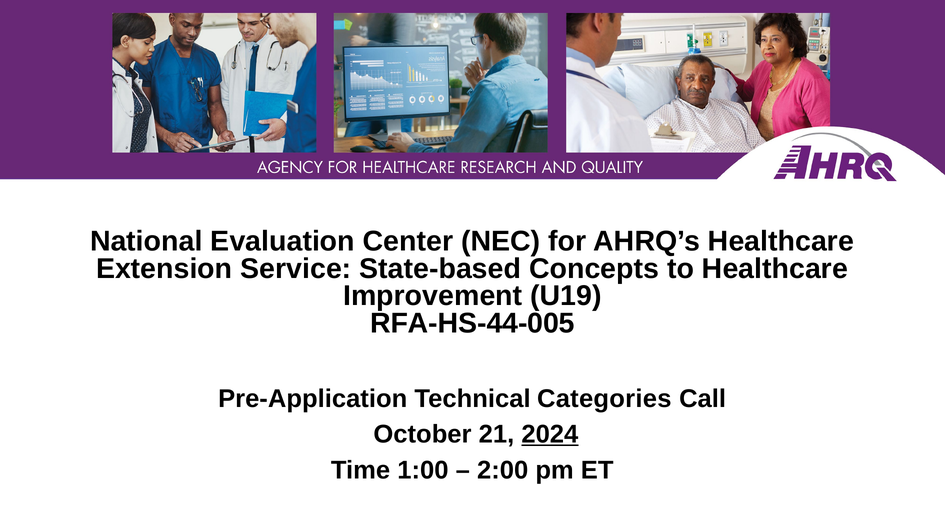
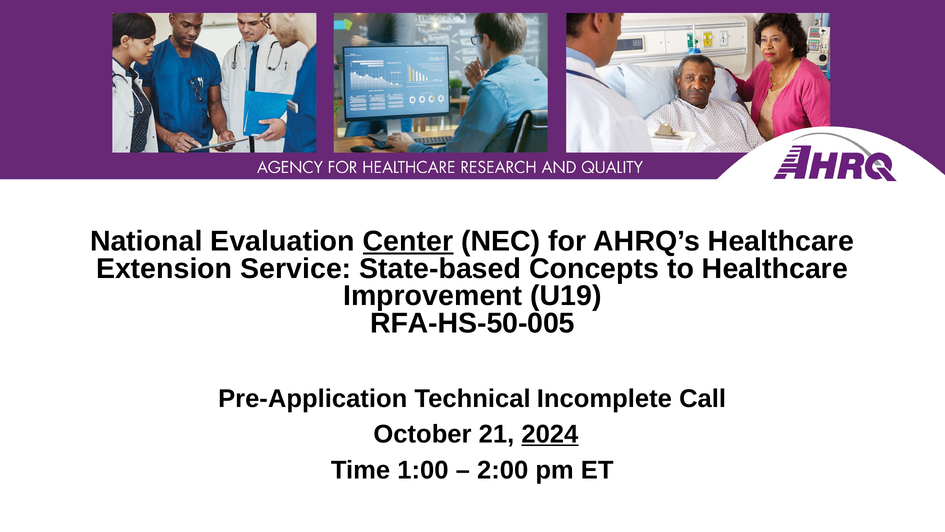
Center underline: none -> present (408, 241)
RFA-HS-44-005: RFA-HS-44-005 -> RFA-HS-50-005 (472, 323)
Categories: Categories -> Incomplete (604, 398)
